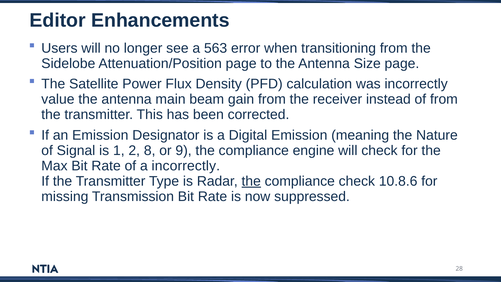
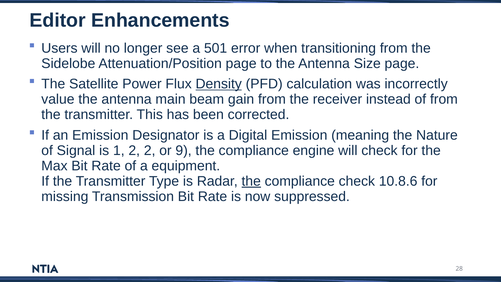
563: 563 -> 501 (216, 48)
Density underline: none -> present (219, 84)
2 8: 8 -> 2 (150, 150)
a incorrectly: incorrectly -> equipment (186, 166)
